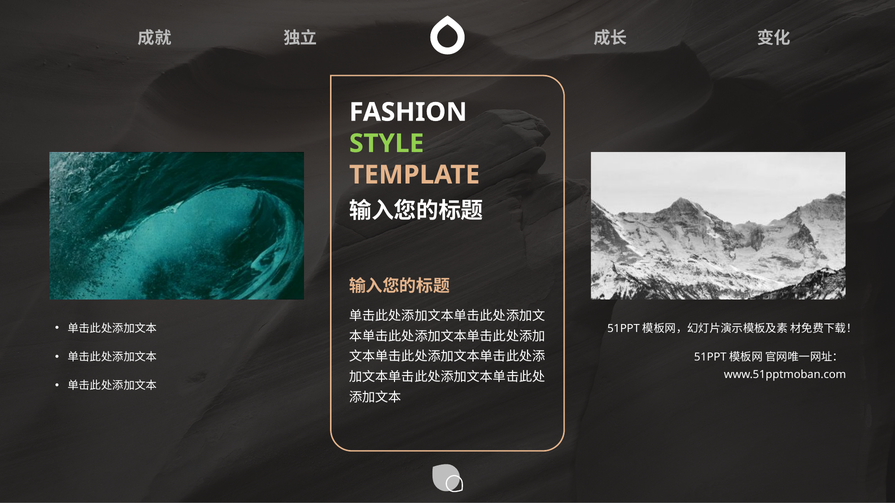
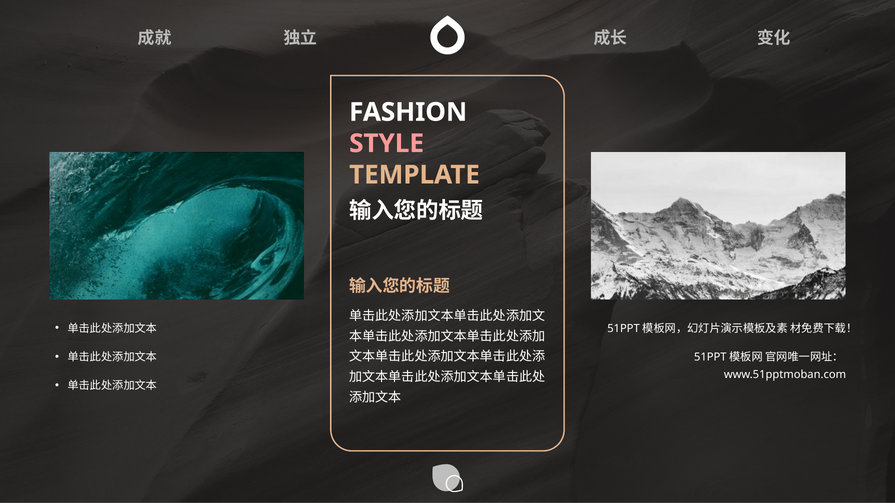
STYLE colour: light green -> pink (387, 144)
